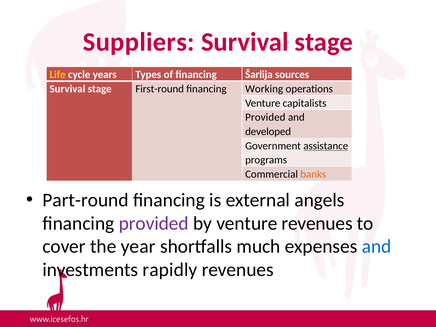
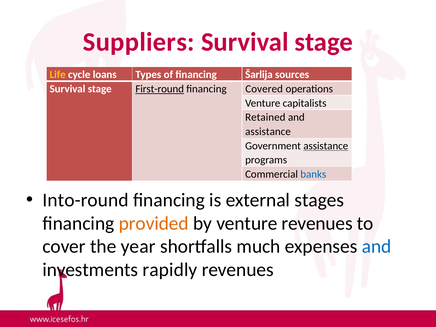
years: years -> loans (105, 75)
First-round underline: none -> present (160, 89)
Working: Working -> Covered (264, 89)
Provided: Provided -> Retained (265, 117)
developed: developed -> assistance (268, 132)
banks colour: orange -> blue (313, 174)
Part-round: Part-round -> Into-round (86, 200)
angels: angels -> stages (319, 200)
provided colour: purple -> orange (154, 223)
